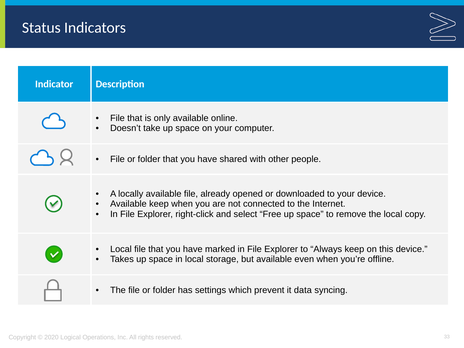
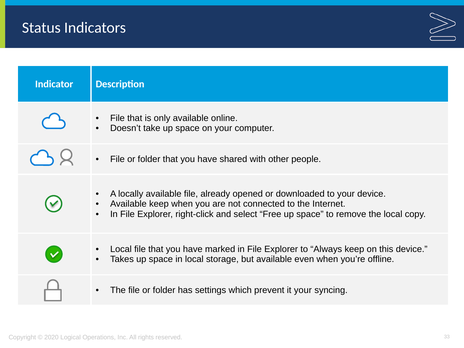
it data: data -> your (303, 290)
